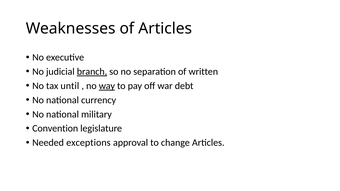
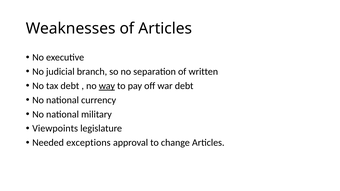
branch underline: present -> none (92, 72)
tax until: until -> debt (70, 86)
Convention: Convention -> Viewpoints (55, 129)
